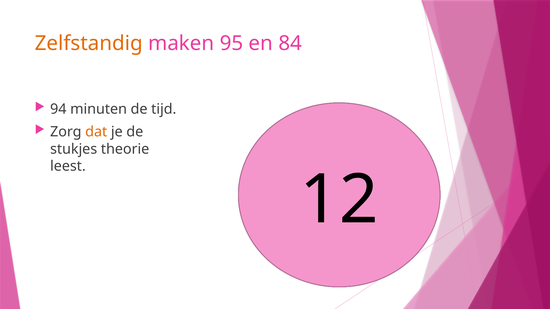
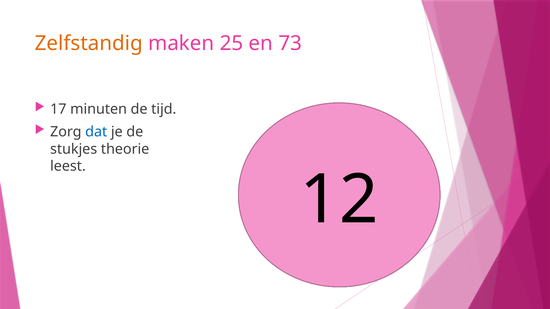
95: 95 -> 25 (232, 43)
84: 84 -> 73 (290, 43)
94: 94 -> 17 (58, 109)
dat colour: orange -> blue (96, 132)
